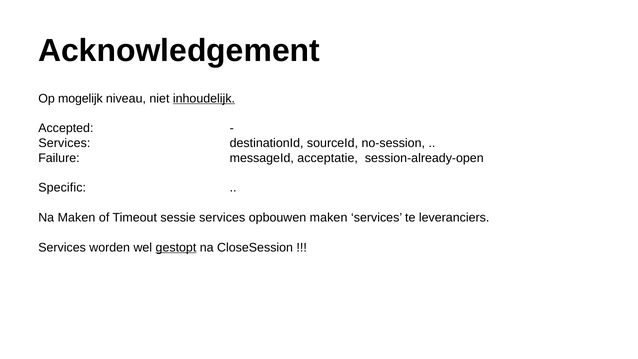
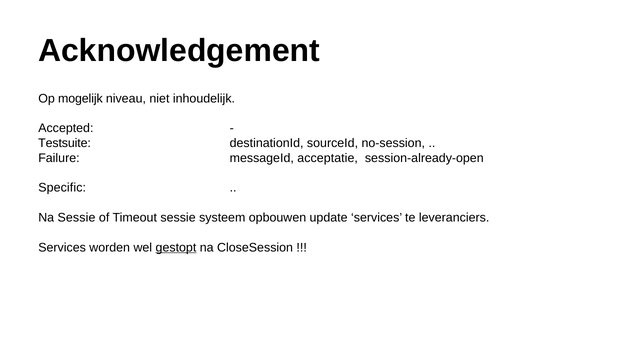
inhoudelijk underline: present -> none (204, 98)
Services: Services -> Testsuite (65, 143)
Na Maken: Maken -> Sessie (77, 218)
sessie services: services -> systeem (222, 218)
opbouwen maken: maken -> update (329, 218)
